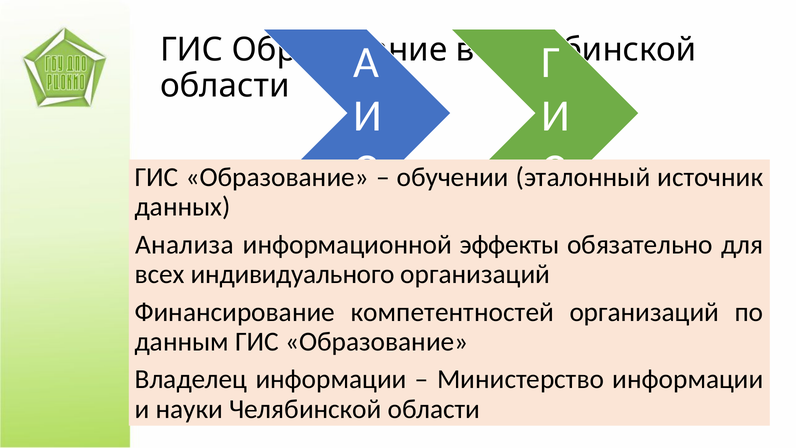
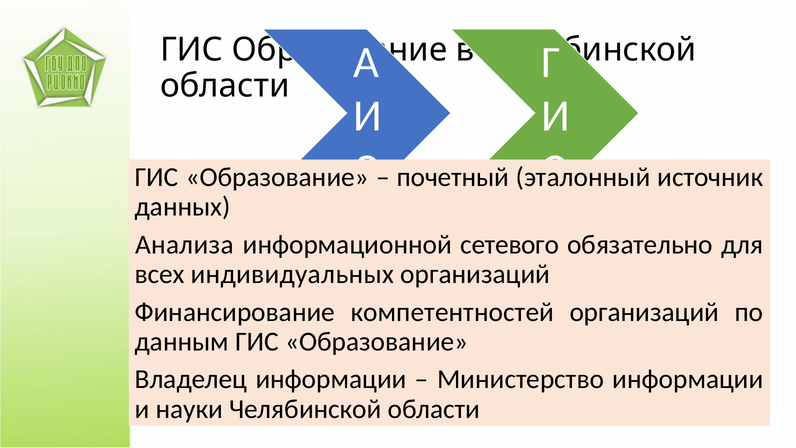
обучении: обучении -> почетный (453, 177)
эффекты: эффекты -> сетевого (510, 244)
индивидуального: индивидуального -> индивидуальных (292, 274)
